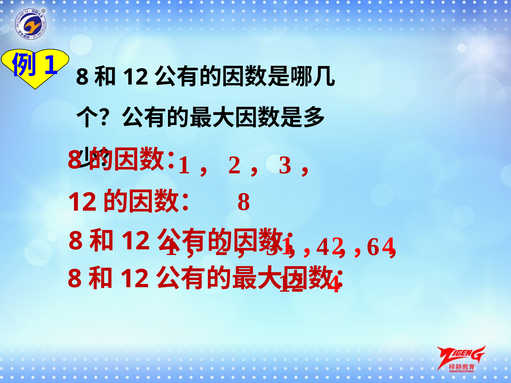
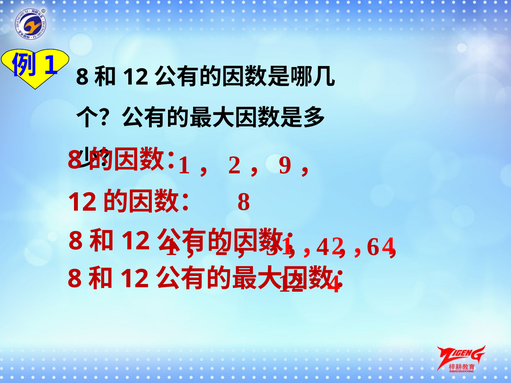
3: 3 -> 9 (285, 165)
